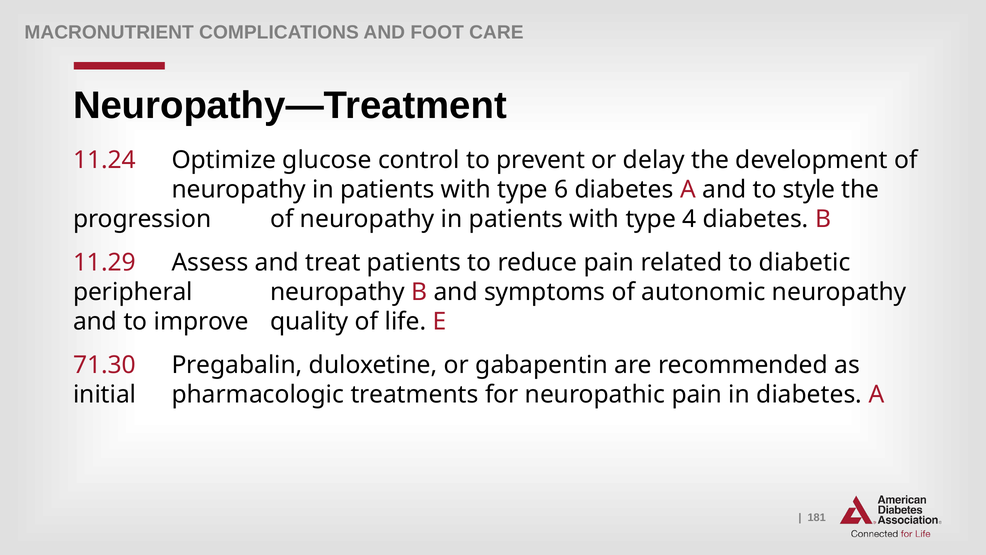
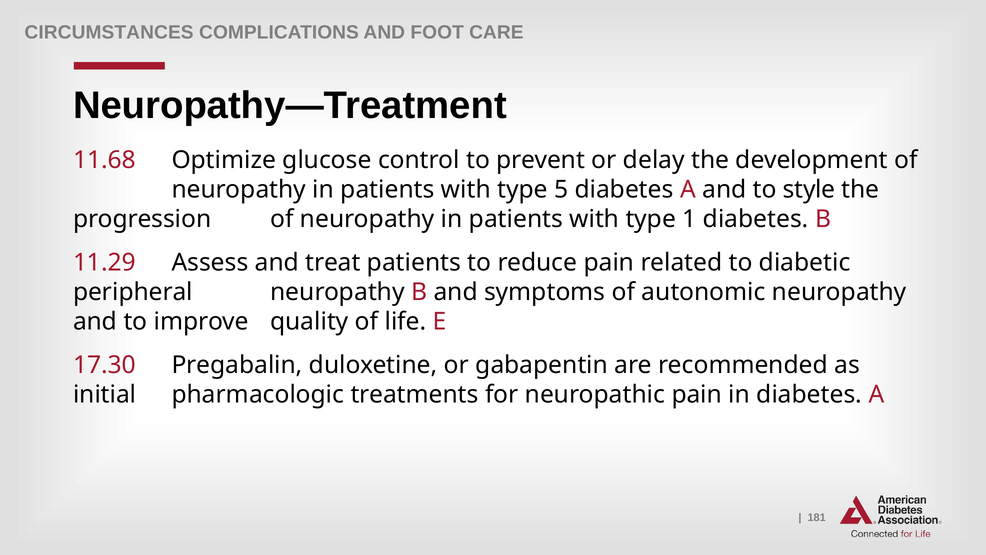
MACRONUTRIENT: MACRONUTRIENT -> CIRCUMSTANCES (109, 33)
11.24: 11.24 -> 11.68 (104, 160)
6: 6 -> 5 (561, 189)
4: 4 -> 1 (689, 219)
71.30: 71.30 -> 17.30 (104, 365)
